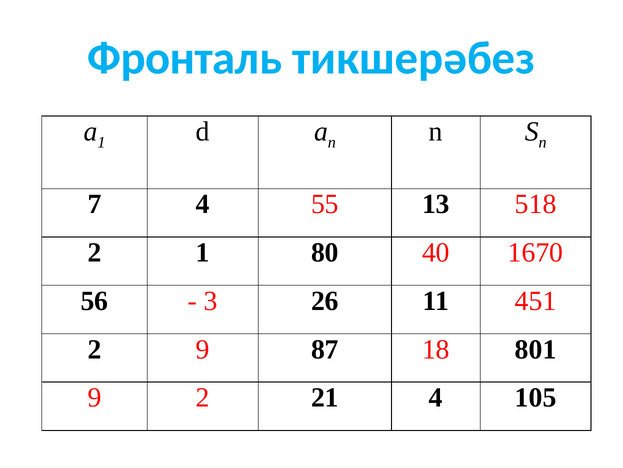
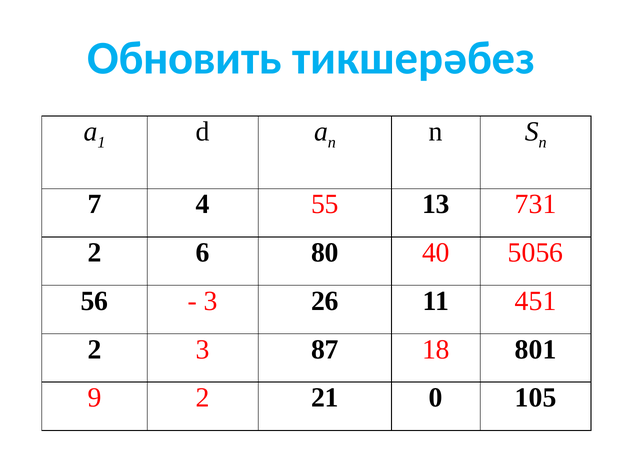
Фронталь: Фронталь -> Обновить (185, 58)
518: 518 -> 731 (536, 204)
2 1: 1 -> 6 (203, 252)
1670: 1670 -> 5056 (536, 252)
2 9: 9 -> 3 (203, 349)
21 4: 4 -> 0 (436, 397)
